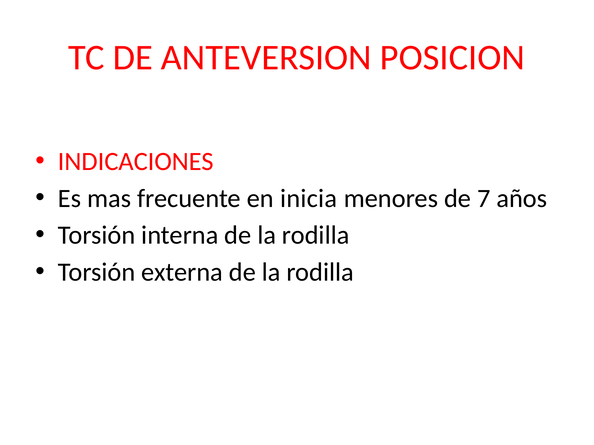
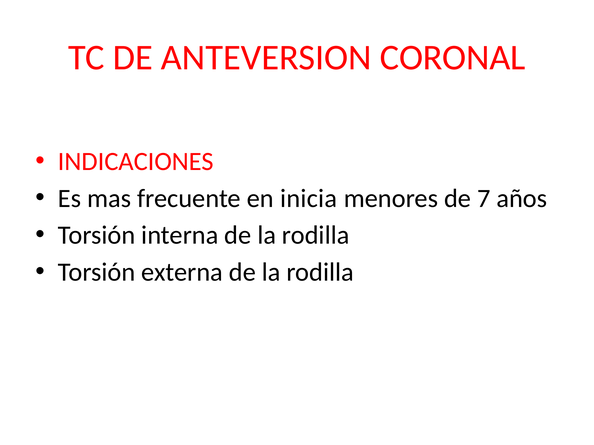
POSICION: POSICION -> CORONAL (453, 58)
